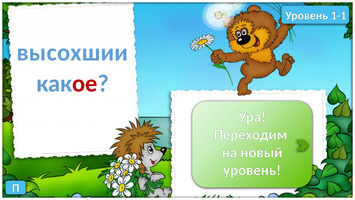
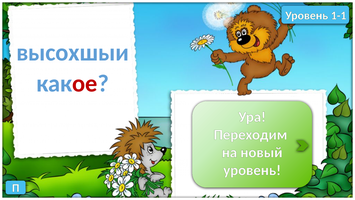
высохшии: высохшии -> высохшыи (73, 52)
